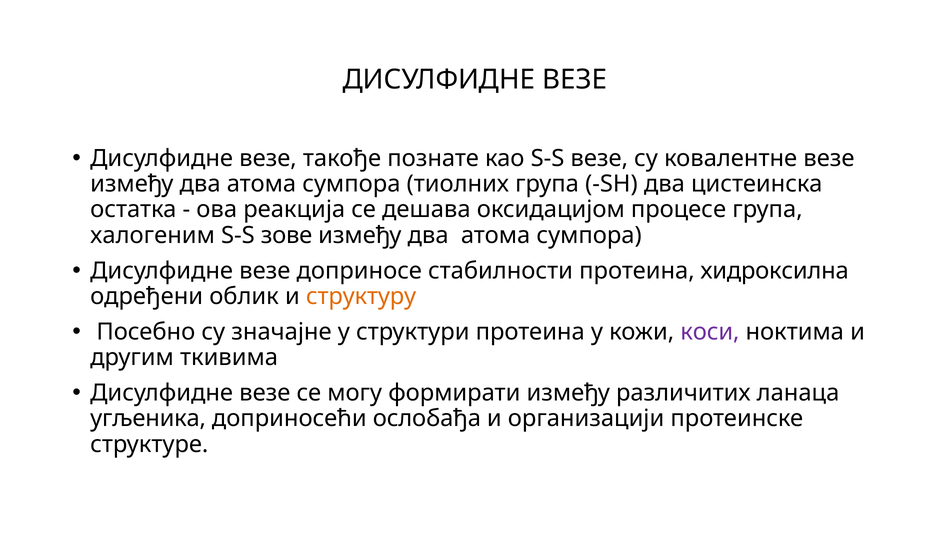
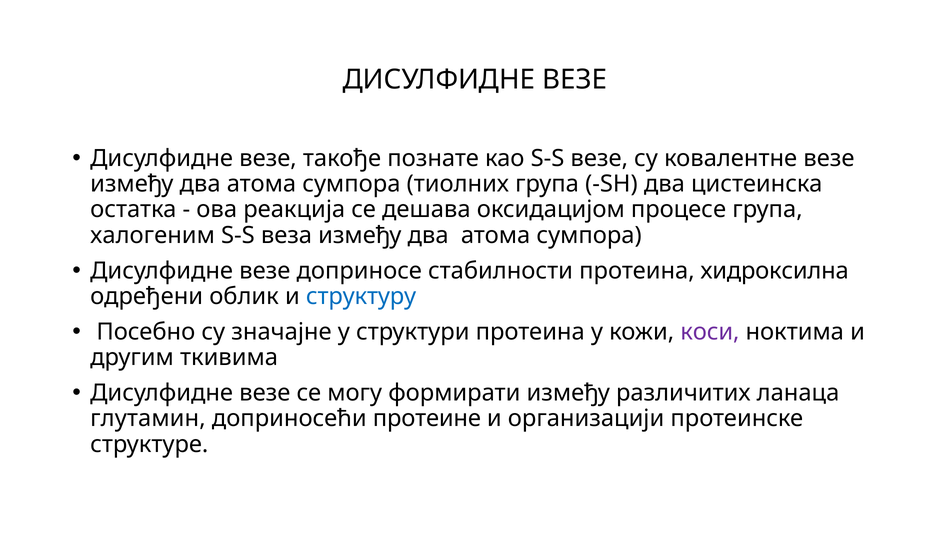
зове: зове -> веза (286, 235)
структуру colour: orange -> blue (361, 297)
угљеника: угљеника -> глутамин (148, 419)
ослобађа: ослобађа -> протеине (427, 419)
